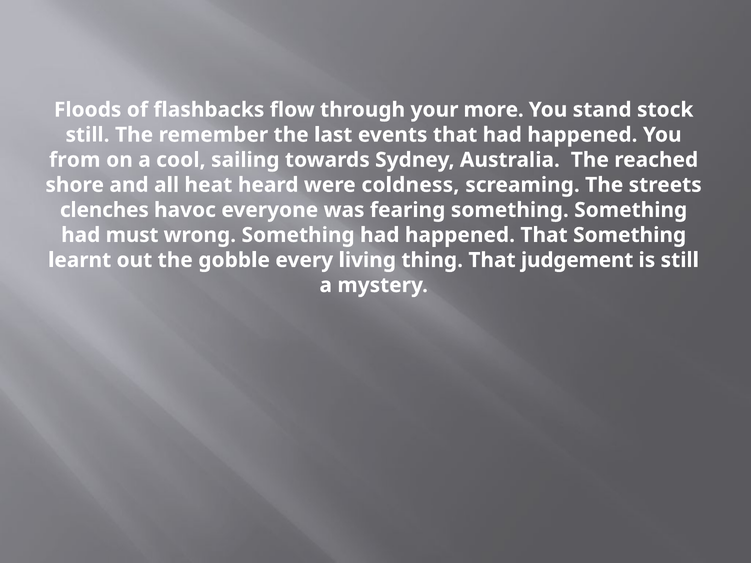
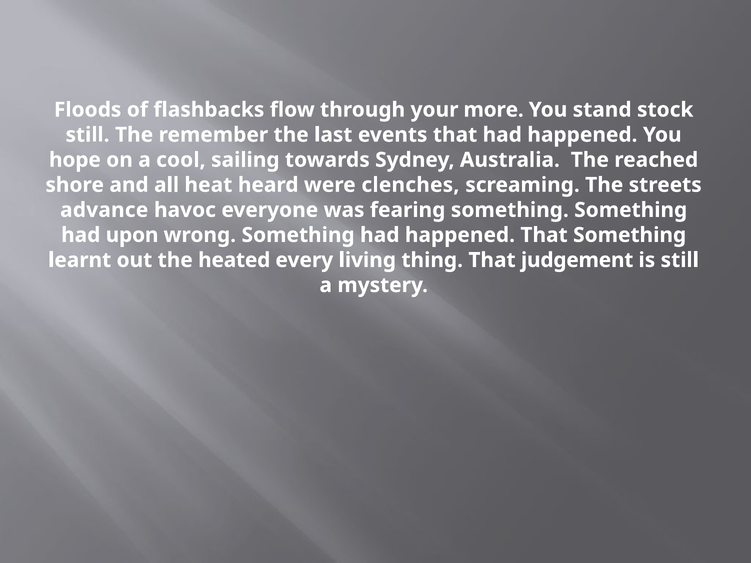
from: from -> hope (75, 160)
coldness: coldness -> clenches (410, 185)
clenches: clenches -> advance (104, 210)
must: must -> upon (132, 235)
gobble: gobble -> heated (234, 260)
